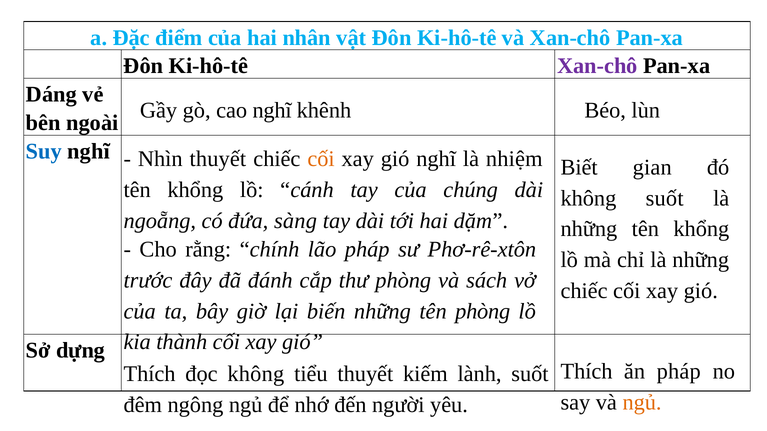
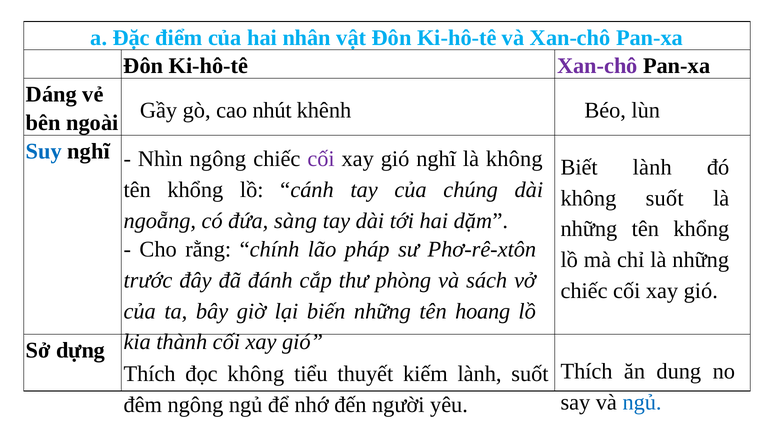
cao nghĩ: nghĩ -> nhút (272, 110)
Nhìn thuyết: thuyết -> ngông (218, 159)
cối colour: orange -> purple (321, 159)
là nhiệm: nhiệm -> không (514, 159)
Biết gian: gian -> lành (652, 168)
tên phòng: phòng -> hoang (483, 312)
ăn pháp: pháp -> dung (679, 372)
ngủ colour: orange -> blue (642, 403)
